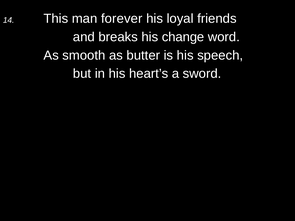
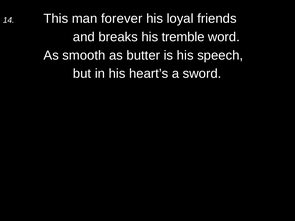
change: change -> tremble (183, 37)
